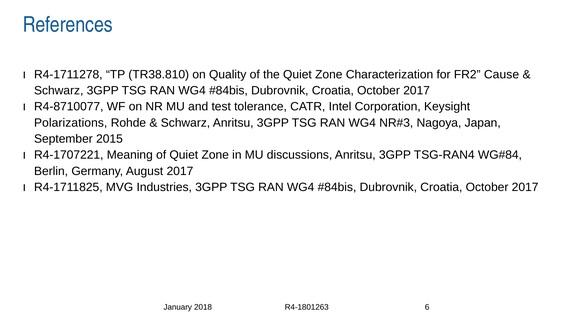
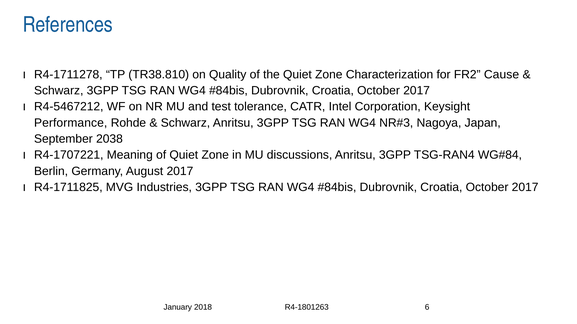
R4-8710077: R4-8710077 -> R4-5467212 (69, 107)
Polarizations: Polarizations -> Performance (71, 123)
2015: 2015 -> 2038 (109, 139)
